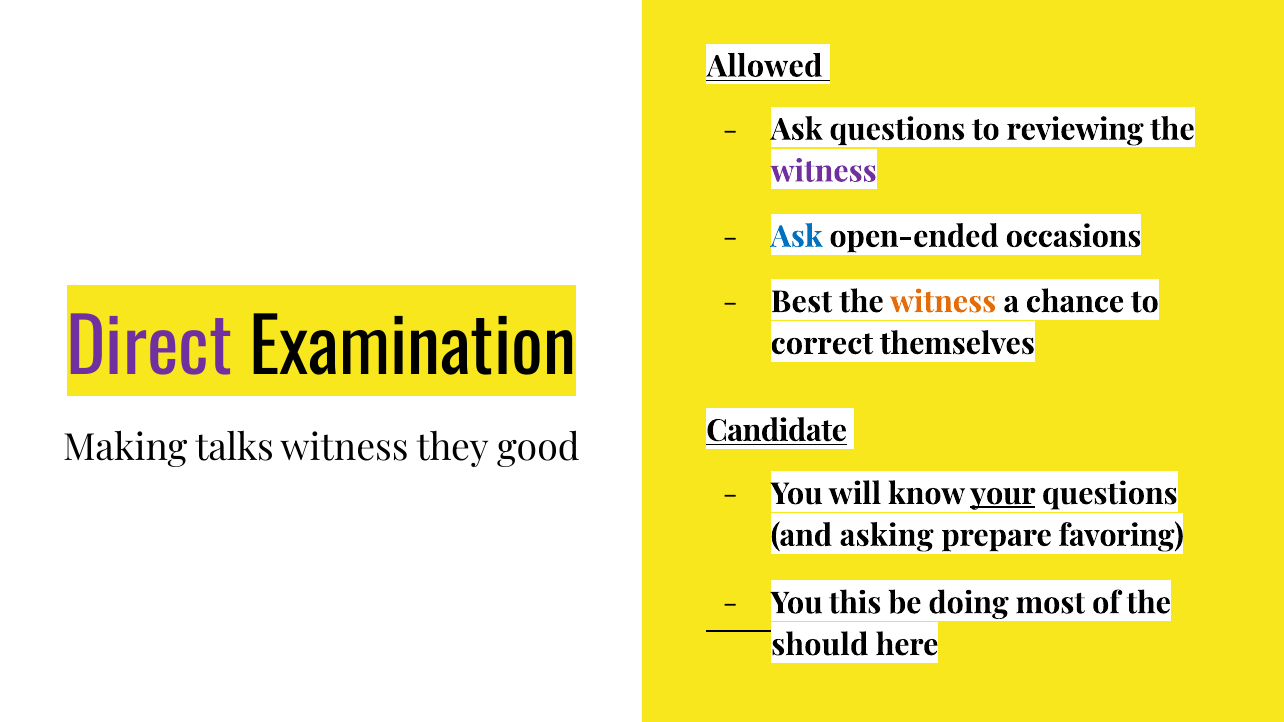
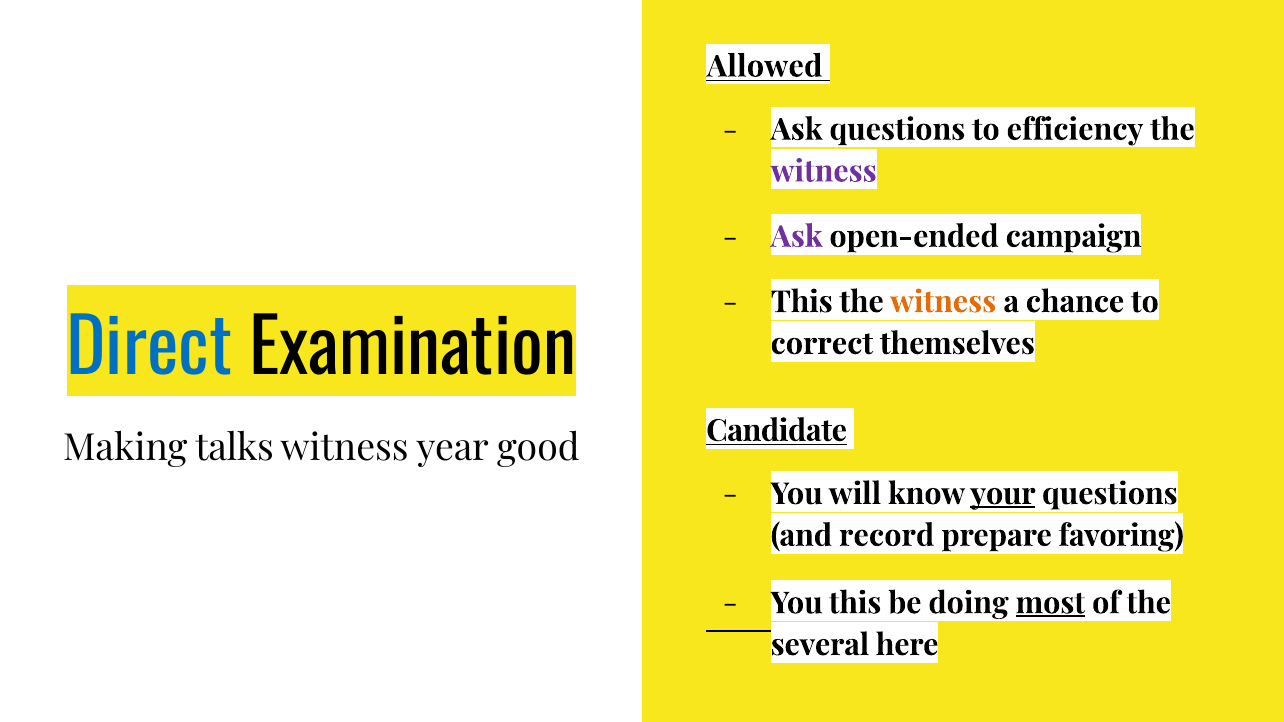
reviewing: reviewing -> efficiency (1075, 130)
Ask colour: blue -> purple (797, 237)
occasions: occasions -> campaign (1074, 237)
Best: Best -> This (802, 302)
Direct colour: purple -> blue (149, 350)
they: they -> year (453, 448)
asking: asking -> record (887, 536)
most underline: none -> present (1050, 603)
should: should -> several (820, 645)
